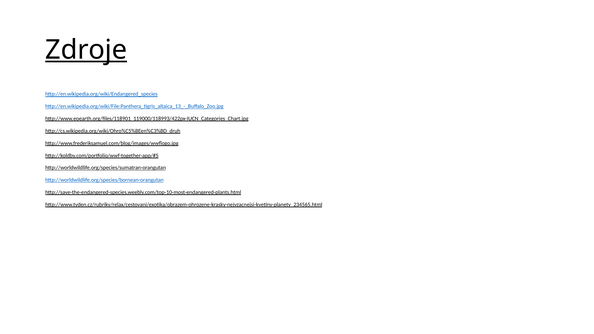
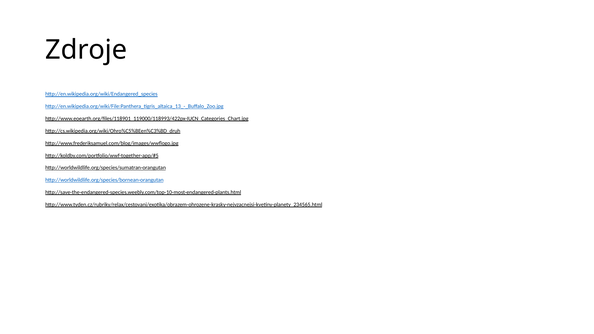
Zdroje underline: present -> none (86, 50)
